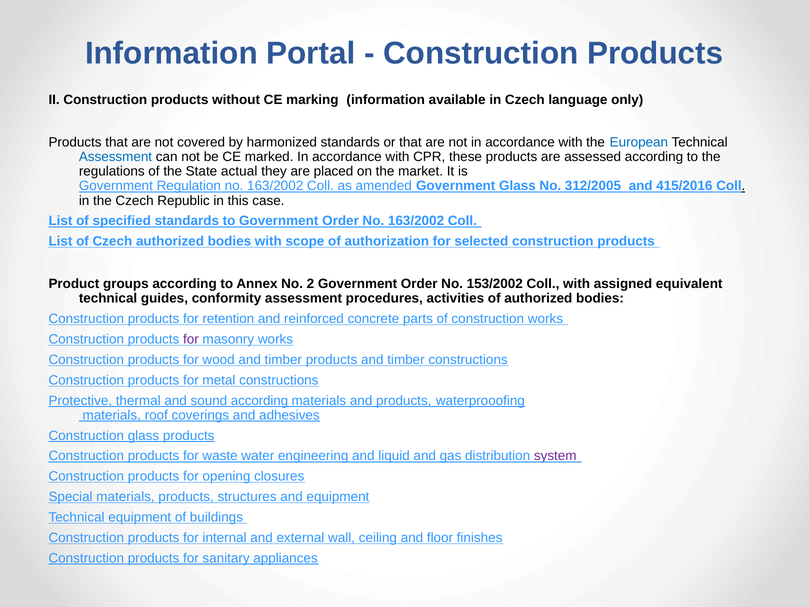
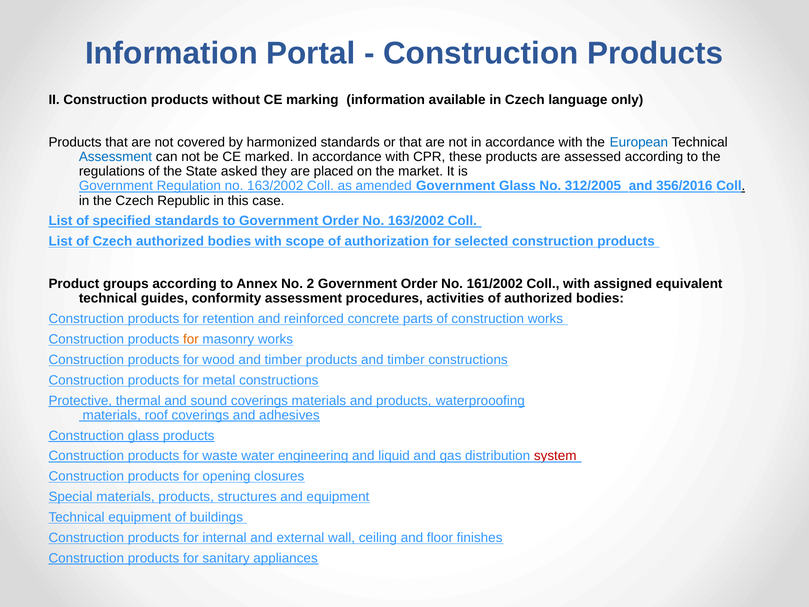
actual: actual -> asked (239, 171)
415/2016: 415/2016 -> 356/2016 (684, 186)
153/2002: 153/2002 -> 161/2002 (495, 284)
for colour: purple -> orange (191, 339)
sound according: according -> coverings (259, 400)
system colour: purple -> red (555, 456)
